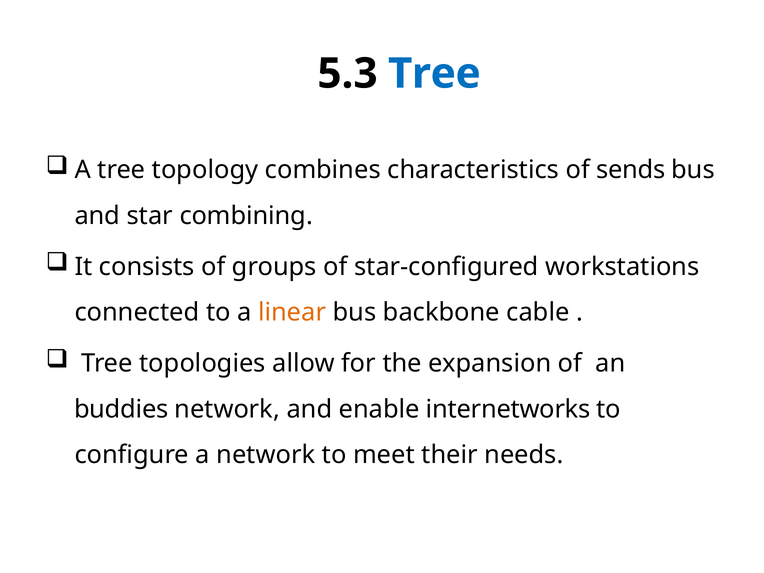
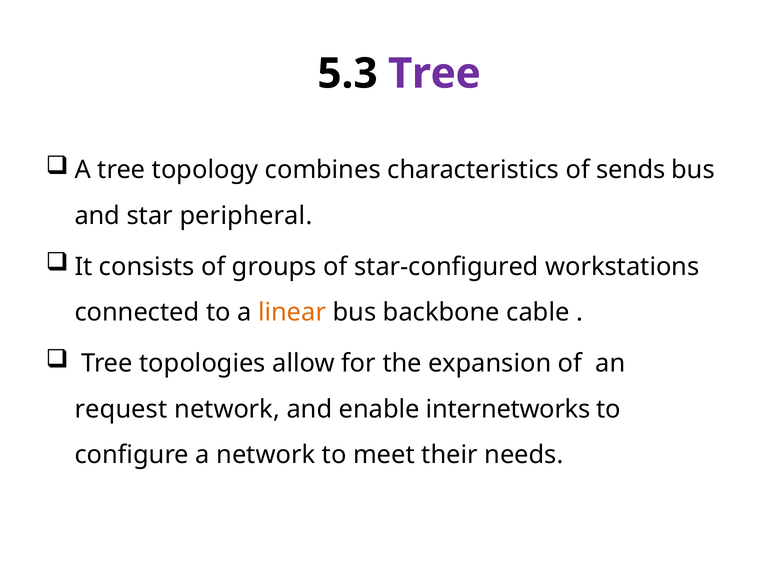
Tree colour: blue -> purple (434, 74)
combining: combining -> peripheral (246, 216)
buddies: buddies -> request (121, 409)
